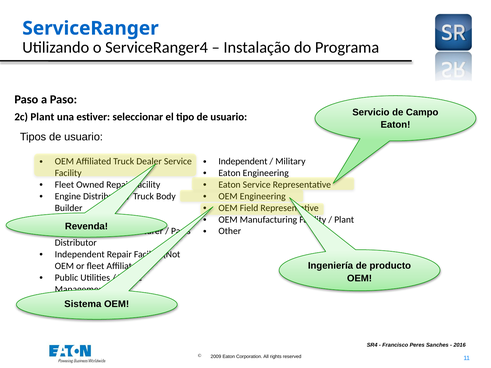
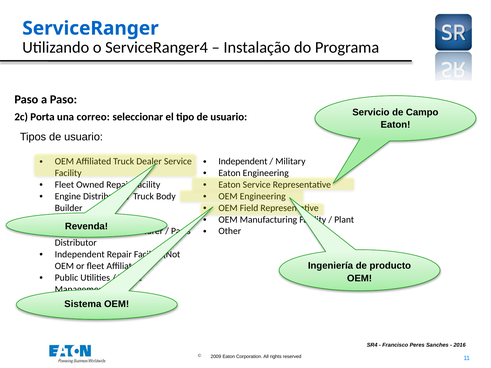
2c Plant: Plant -> Porta (42, 117)
estiver: estiver -> correo (93, 117)
